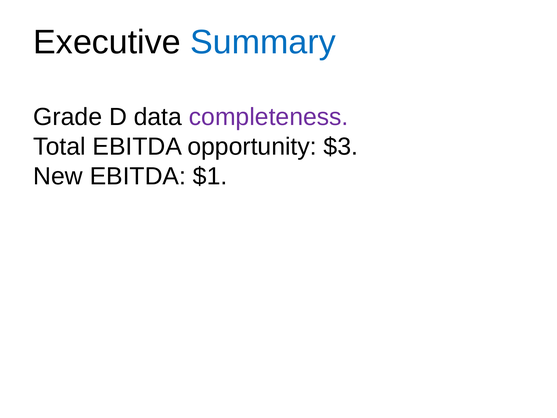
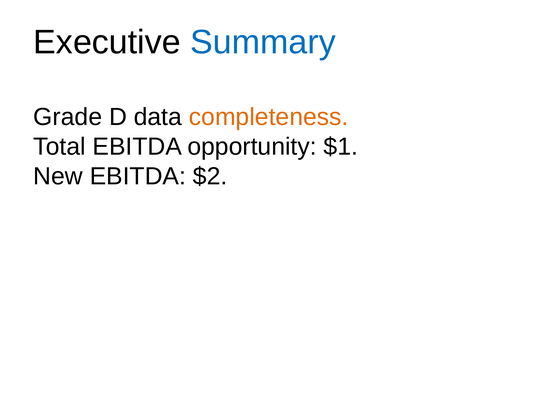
completeness colour: purple -> orange (269, 117)
$3: $3 -> $1 (341, 147)
$1: $1 -> $2 (210, 176)
